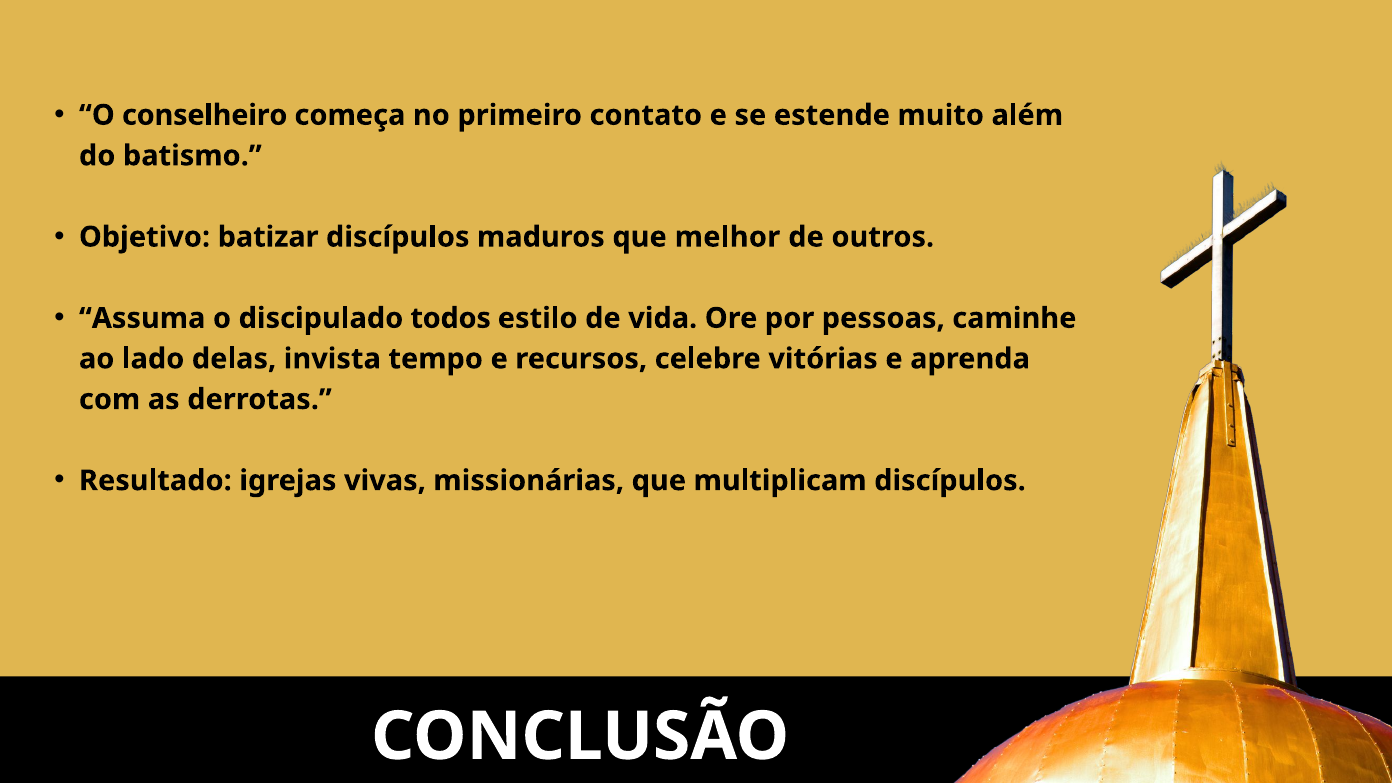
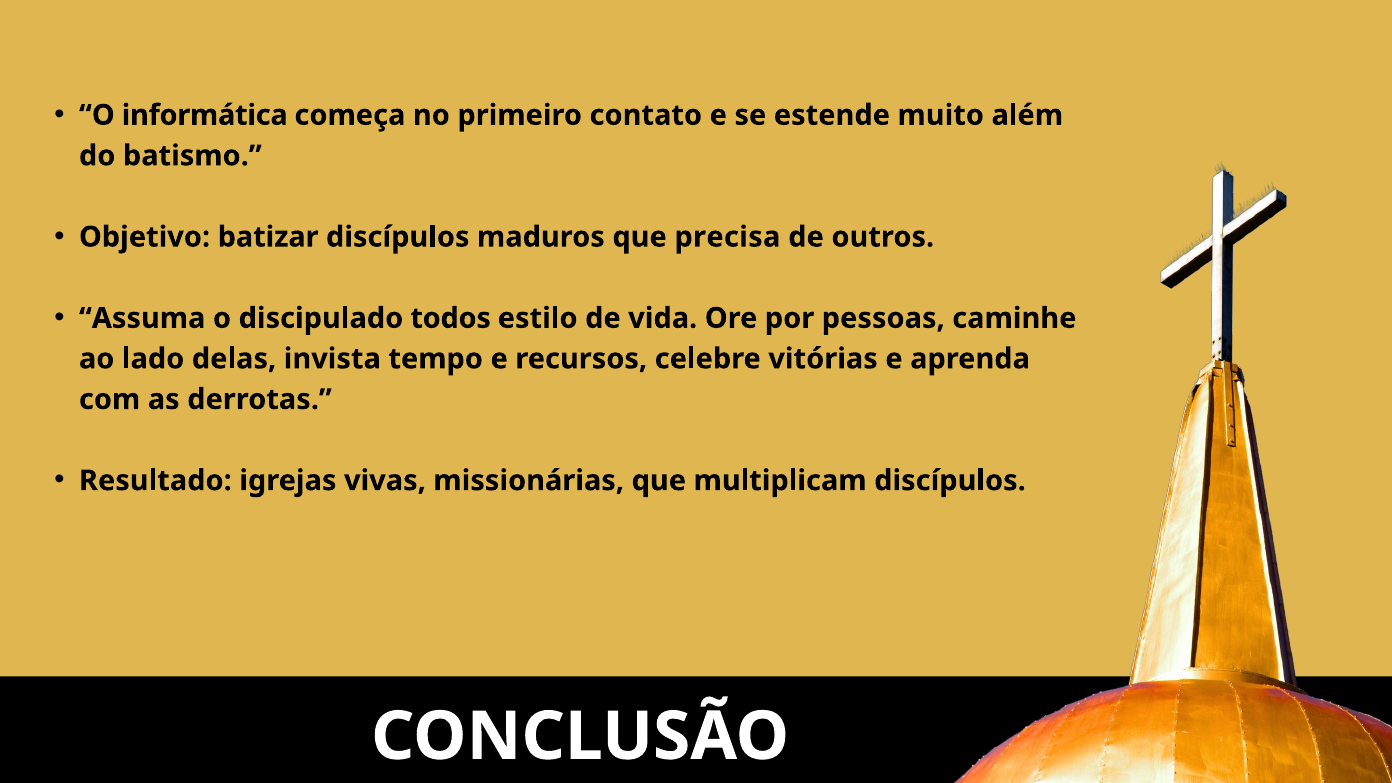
conselheiro: conselheiro -> informática (205, 115)
melhor: melhor -> precisa (727, 237)
